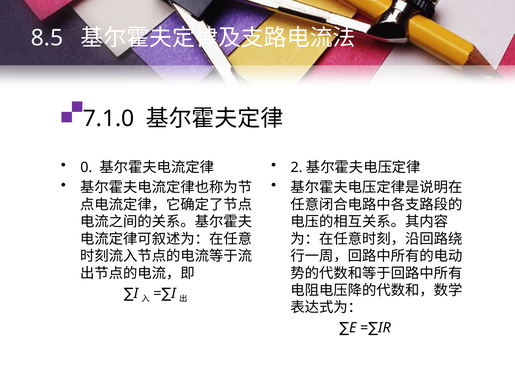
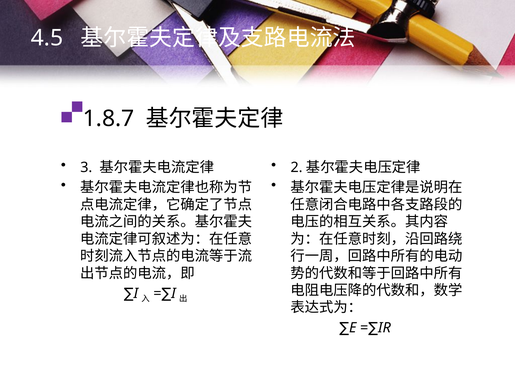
8.5: 8.5 -> 4.5 (47, 38)
7.1.0: 7.1.0 -> 1.8.7 (109, 119)
0: 0 -> 3 (86, 168)
